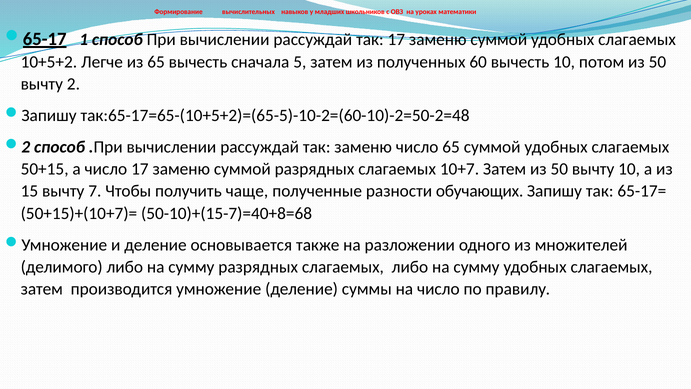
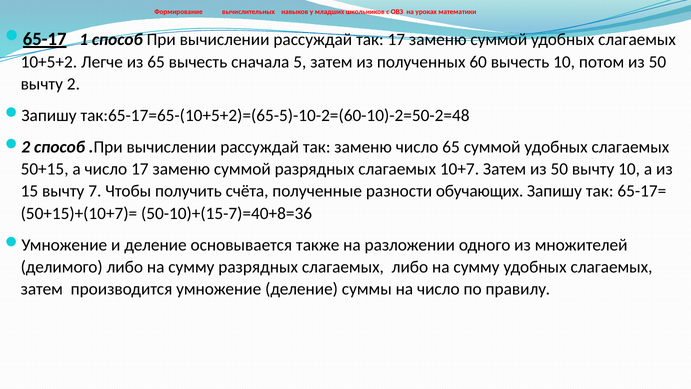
чаще: чаще -> счёта (247, 191)
50-10)+(15-7)=40+8=68: 50-10)+(15-7)=40+8=68 -> 50-10)+(15-7)=40+8=36 (227, 213)
